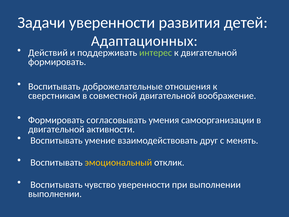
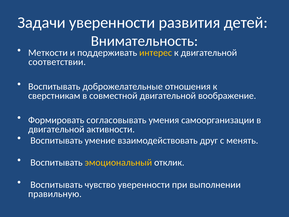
Адаптационных: Адаптационных -> Внимательность (144, 41)
Действий: Действий -> Меткости (48, 53)
интерес colour: light green -> yellow (156, 53)
формировать: формировать -> соответствии (57, 62)
выполнении: выполнении -> правильную (55, 194)
